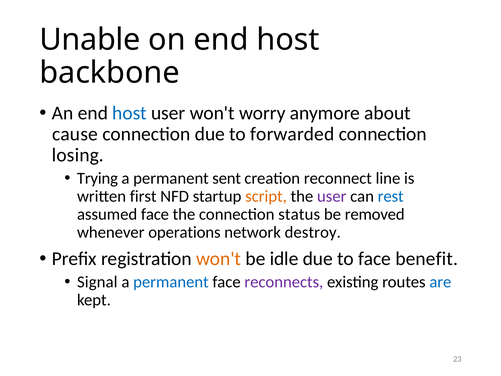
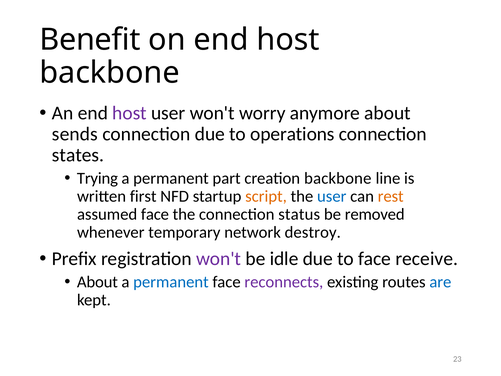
Unable: Unable -> Benefit (90, 40)
host colour: blue -> purple (130, 113)
cause: cause -> sends (75, 134)
forwarded: forwarded -> operations (292, 134)
losing: losing -> states (78, 155)
sent: sent -> part (227, 178)
creation reconnect: reconnect -> backbone (338, 178)
user colour: purple -> blue (332, 196)
rest colour: blue -> orange (391, 196)
operations: operations -> temporary (184, 232)
won't colour: orange -> purple (219, 259)
benefit: benefit -> receive (427, 259)
Signal: Signal -> About (97, 282)
